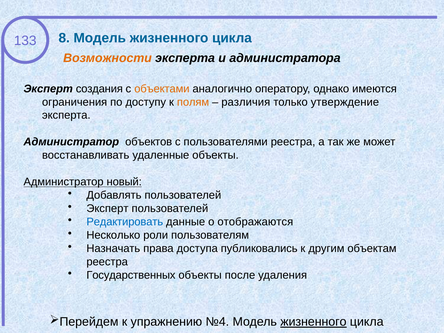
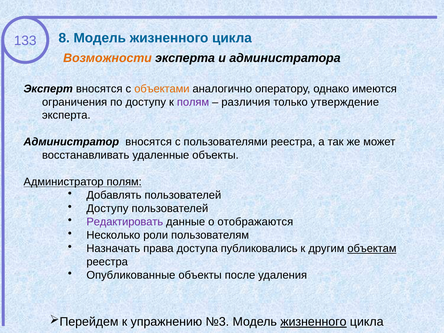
Эксперт создания: создания -> вносятся (99, 89)
полям colour: orange -> purple (193, 102)
Администратор объектов: объектов -> вносятся (149, 142)
Администратор новый: новый -> полям (124, 182)
Эксперт: Эксперт -> Доступу (107, 209)
Редактировать colour: blue -> purple (125, 222)
объектам underline: none -> present (372, 249)
Государственных: Государственных -> Опубликованные (131, 275)
№4: №4 -> №3 (217, 322)
